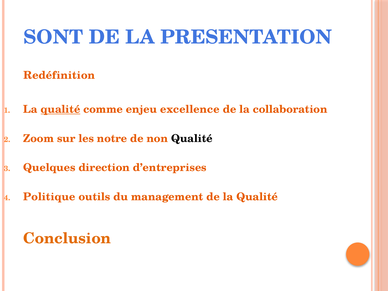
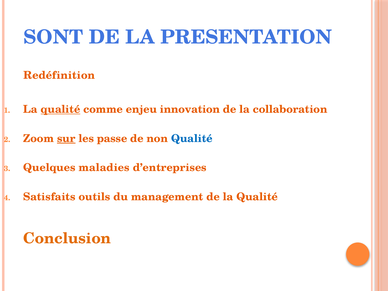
excellence: excellence -> innovation (190, 109)
sur underline: none -> present (66, 138)
notre: notre -> passe (112, 138)
Qualité colour: black -> blue (192, 138)
direction: direction -> maladies (104, 168)
Politique: Politique -> Satisfaits (49, 197)
